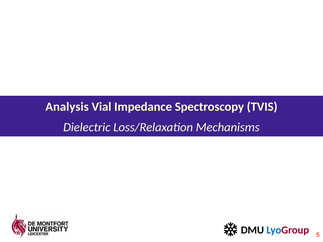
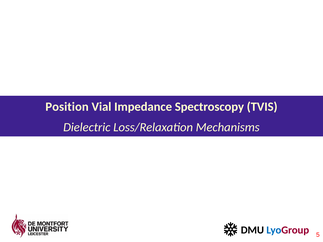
Analysis: Analysis -> Position (67, 107)
